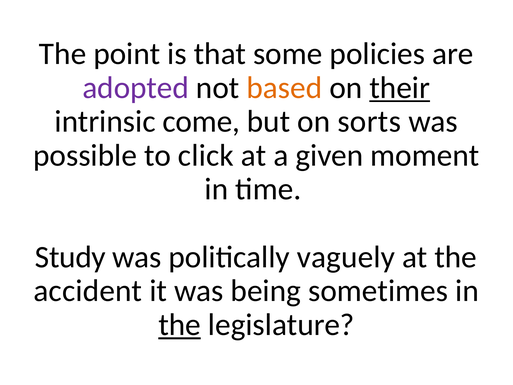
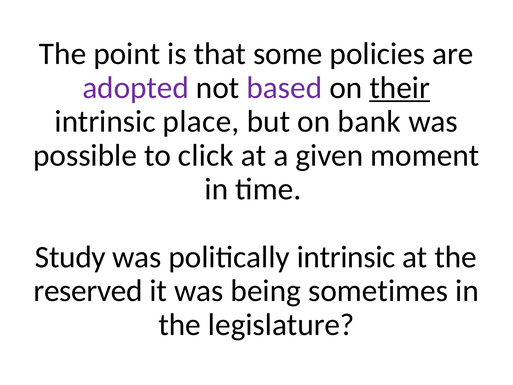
based colour: orange -> purple (284, 88)
come: come -> place (201, 121)
sorts: sorts -> bank (369, 121)
politically vaguely: vaguely -> intrinsic (346, 257)
accident: accident -> reserved (88, 291)
the underline: present -> none (180, 325)
